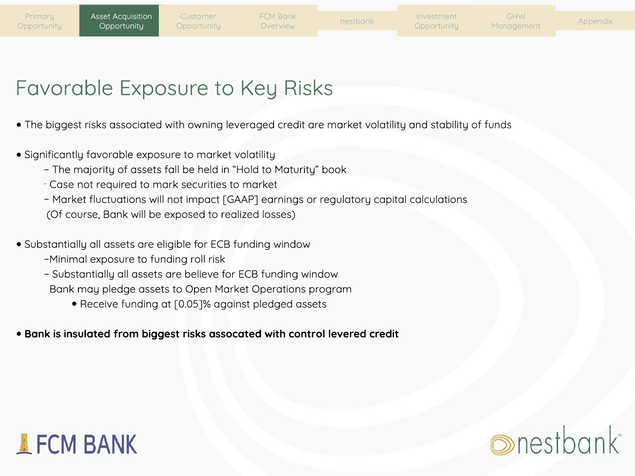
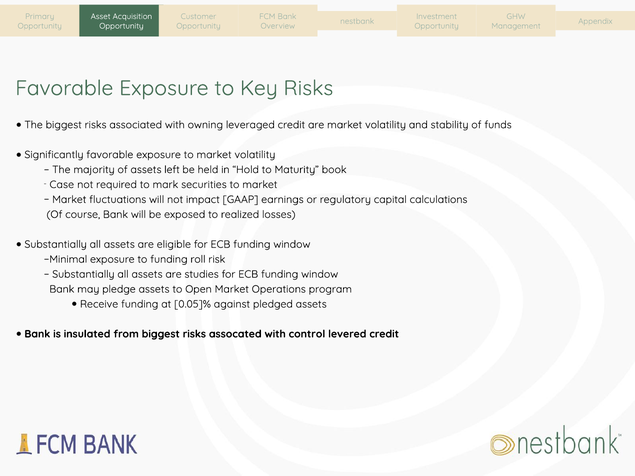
fall: fall -> left (172, 170)
believe: believe -> studies (202, 274)
